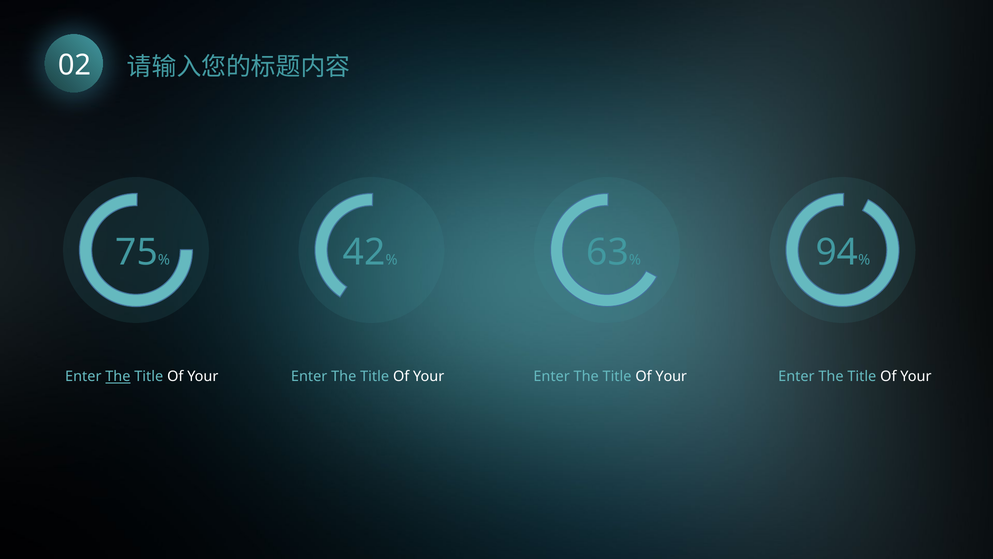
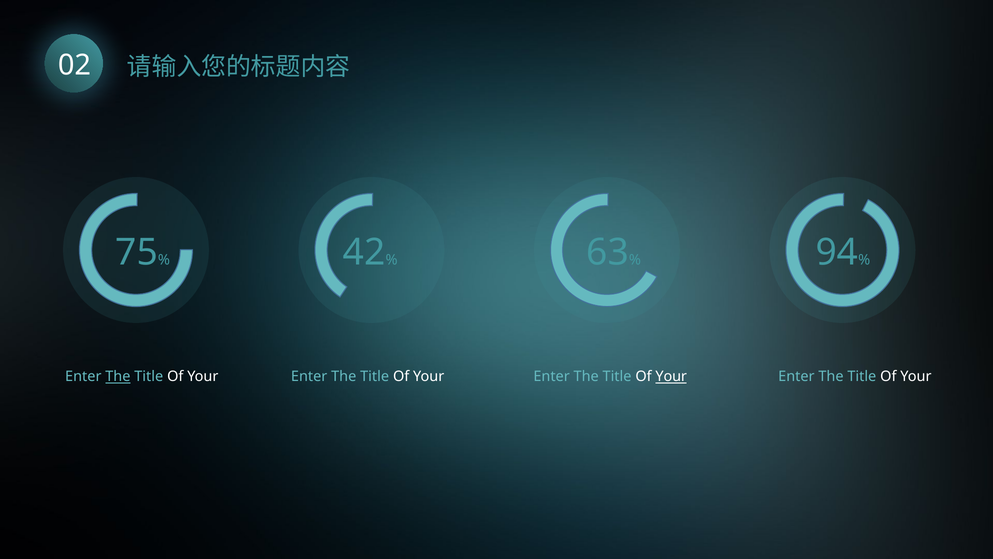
Your underline: none -> present (671, 376)
